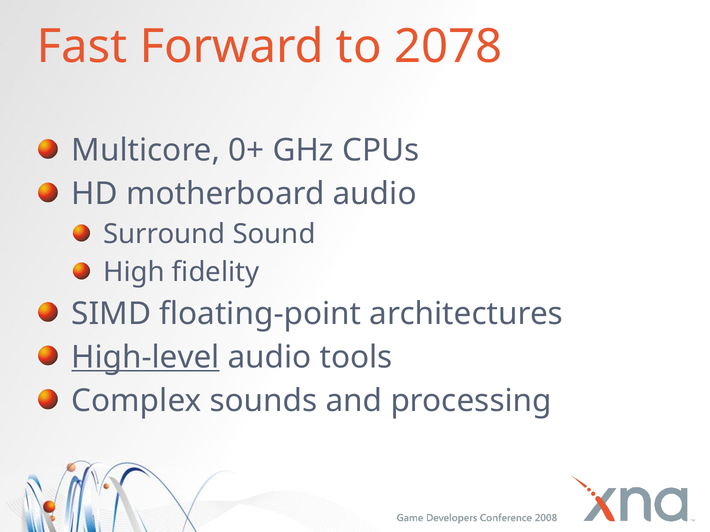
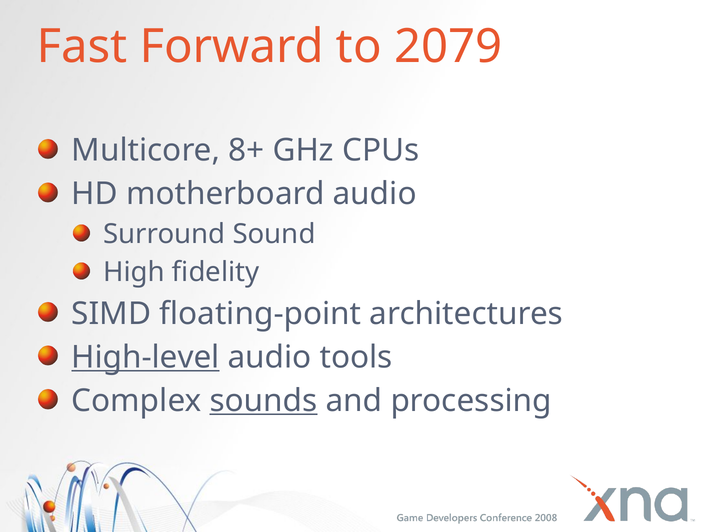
2078: 2078 -> 2079 (448, 47)
0+: 0+ -> 8+ (246, 151)
sounds underline: none -> present (264, 401)
